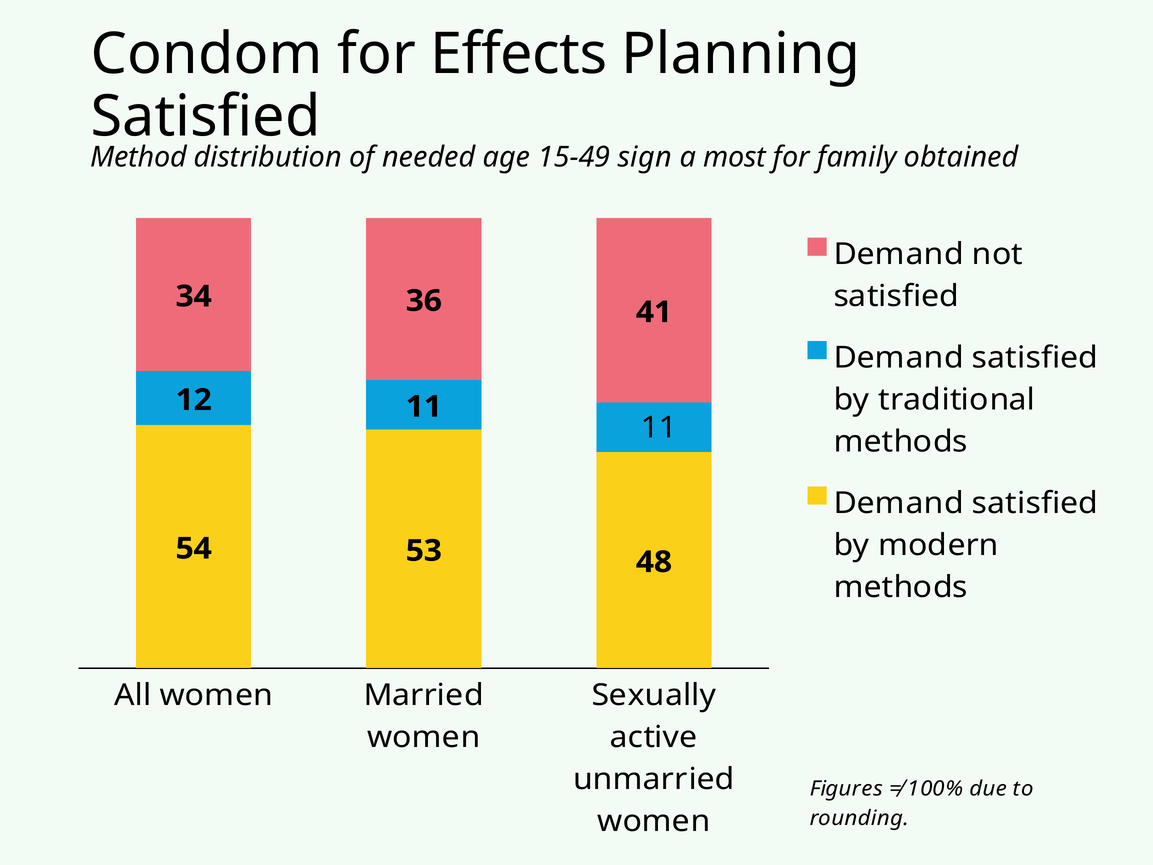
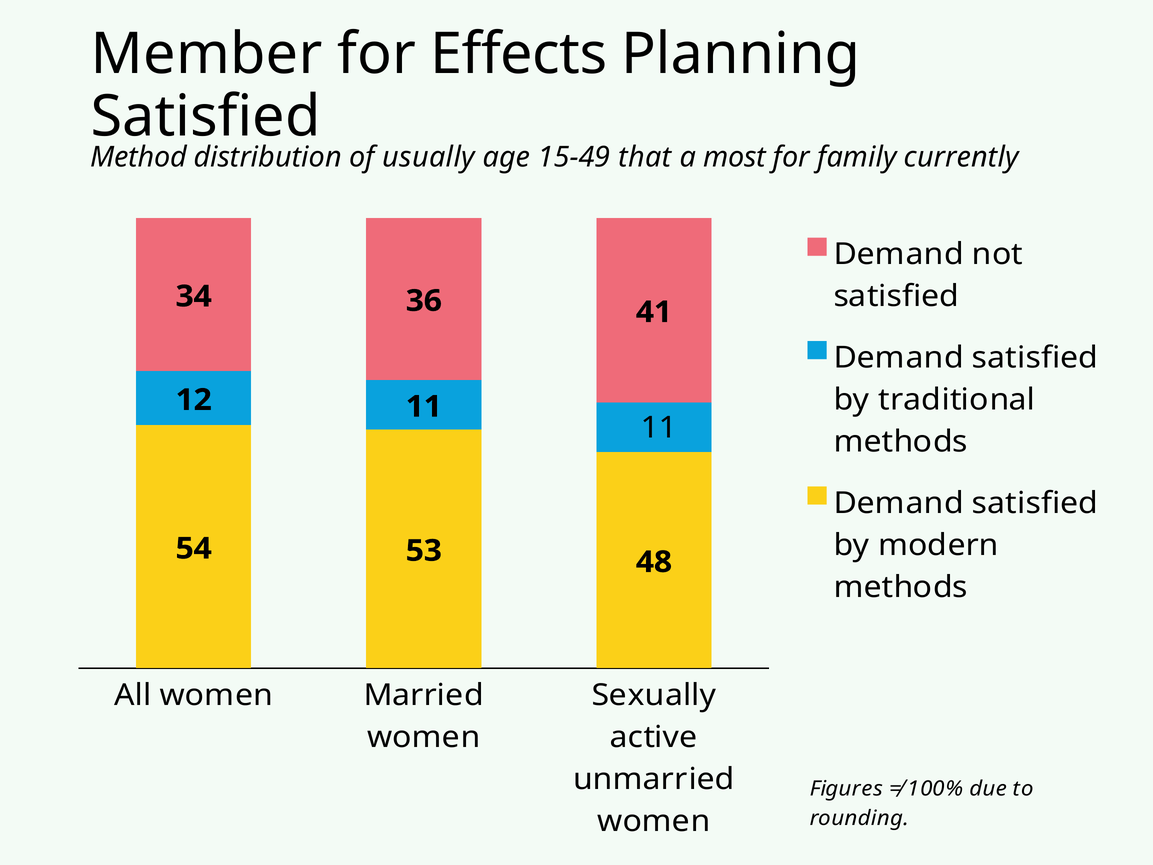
Condom: Condom -> Member (207, 54)
needed: needed -> usually (429, 157)
sign: sign -> that (645, 157)
obtained: obtained -> currently (961, 157)
